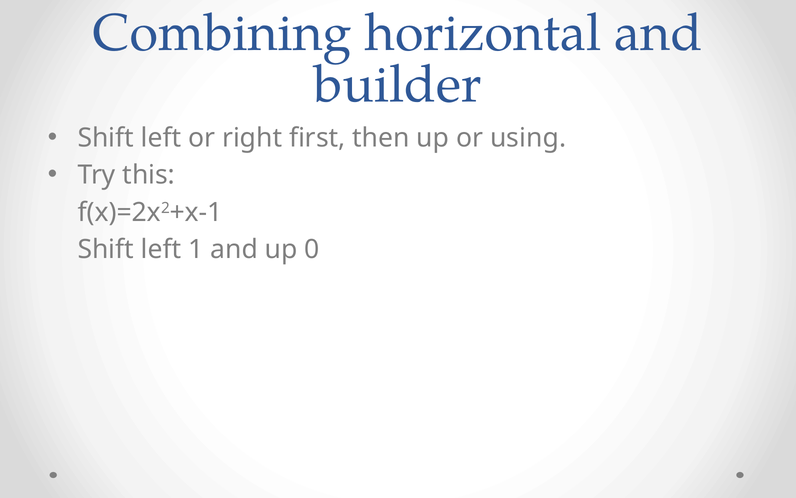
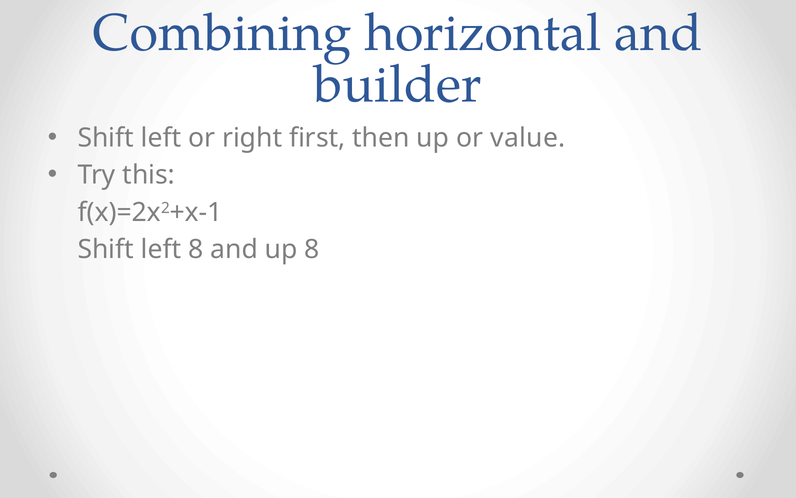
using: using -> value (528, 138)
left 1: 1 -> 8 (196, 249)
up 0: 0 -> 8 (312, 249)
